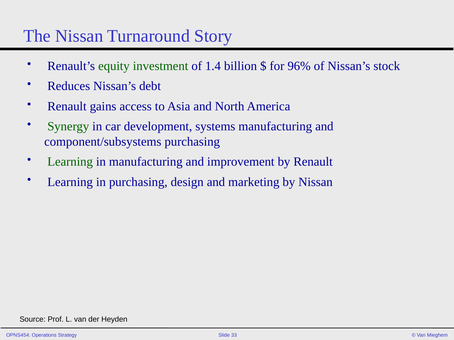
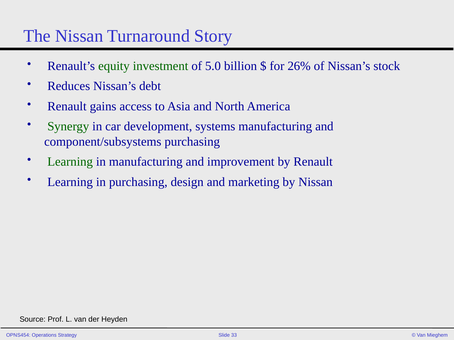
1.4: 1.4 -> 5.0 (213, 66)
96%: 96% -> 26% (299, 66)
